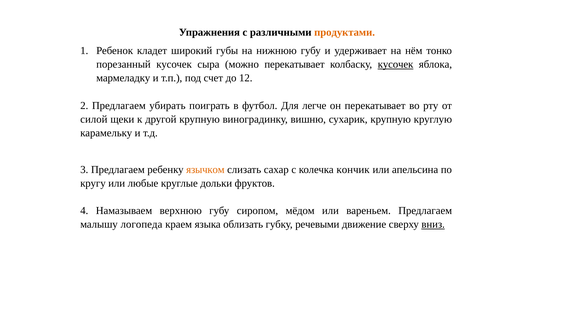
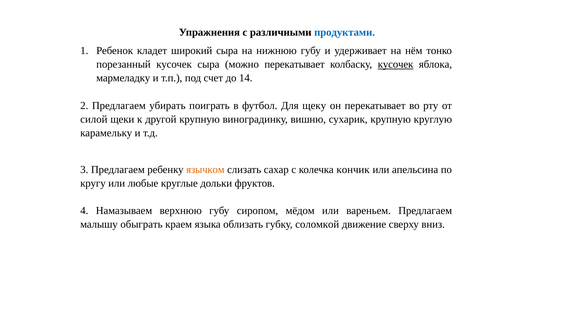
продуктами colour: orange -> blue (345, 32)
широкий губы: губы -> сыра (227, 51)
12: 12 -> 14 (246, 78)
легче: легче -> щеку (314, 106)
логопеда: логопеда -> обыграть (142, 225)
речевыми: речевыми -> соломкой (317, 225)
вниз underline: present -> none (433, 225)
